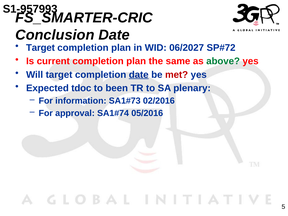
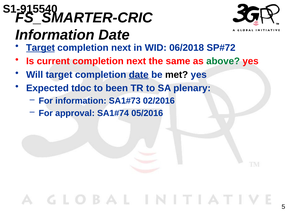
S1-957993: S1-957993 -> S1-915540 (30, 9)
Conclusion: Conclusion -> Information (55, 35)
Target underline: none -> present (40, 48)
plan: plan -> next (121, 48)
06/2027: 06/2027 -> 06/2018 (187, 48)
current completion plan: plan -> next (136, 61)
met colour: red -> black (177, 75)
